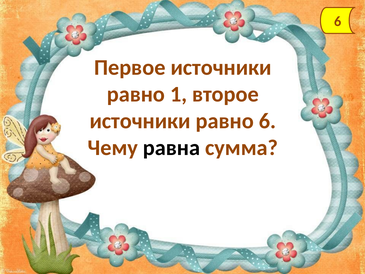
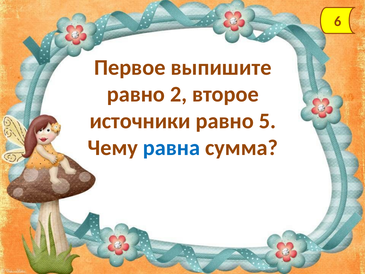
Первое источники: источники -> выпишите (221, 67)
1: 1 -> 2 (179, 94)
равно 6: 6 -> 5 (267, 121)
равна colour: black -> blue (171, 148)
